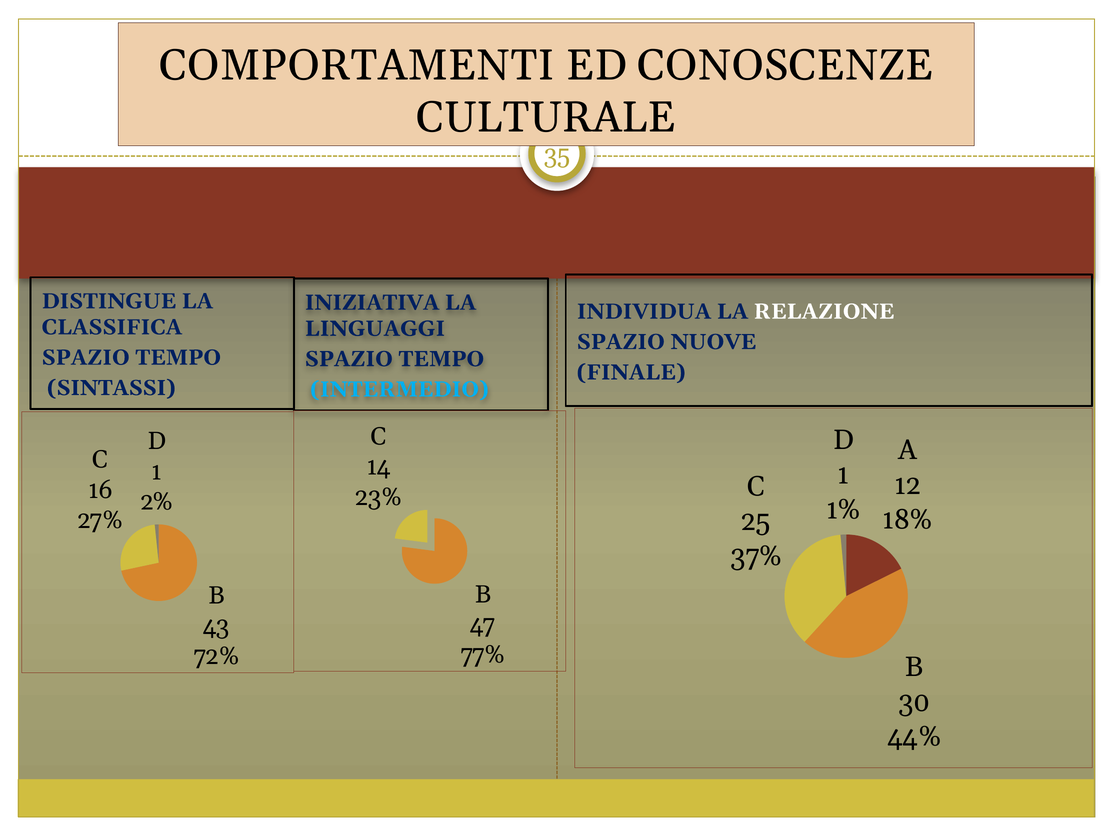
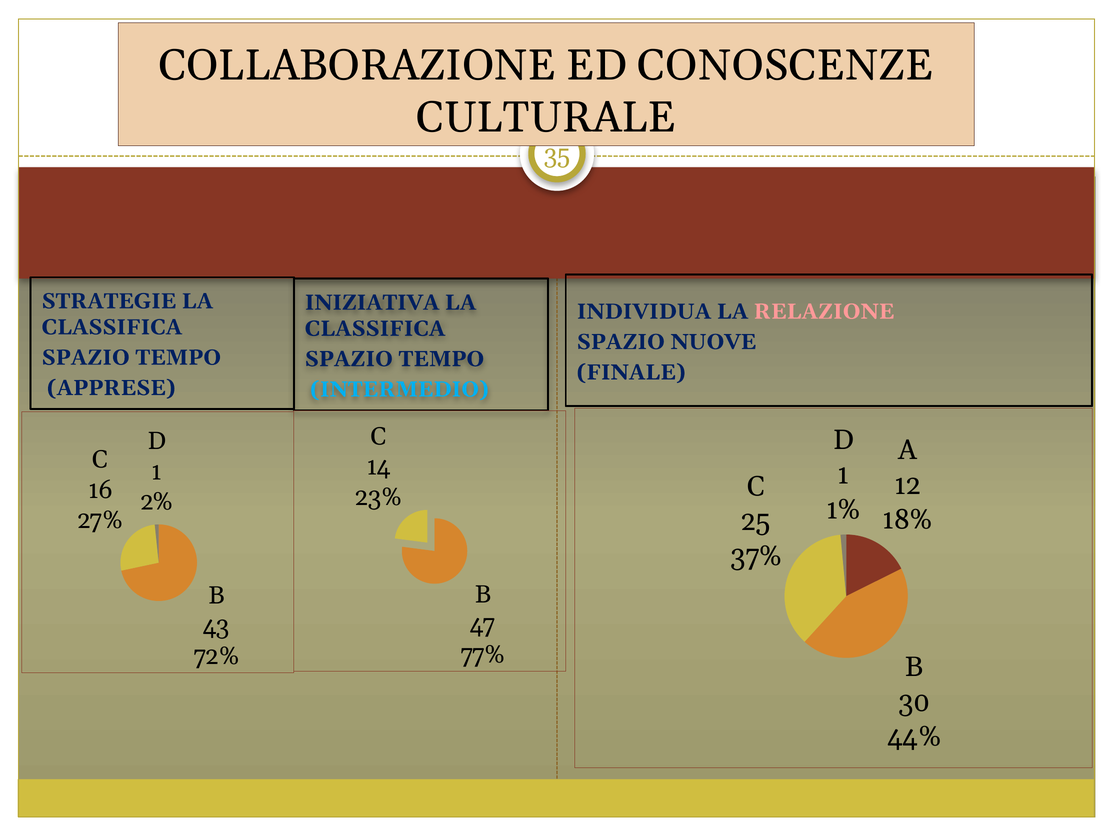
COMPORTAMENTI: COMPORTAMENTI -> COLLABORAZIONE (357, 65)
DISTINGUE: DISTINGUE -> STRATEGIE (109, 301)
RELAZIONE colour: white -> pink (824, 311)
LINGUAGGI: LINGUAGGI -> CLASSIFICA (375, 328)
SINTASSI: SINTASSI -> APPRESE (111, 388)
